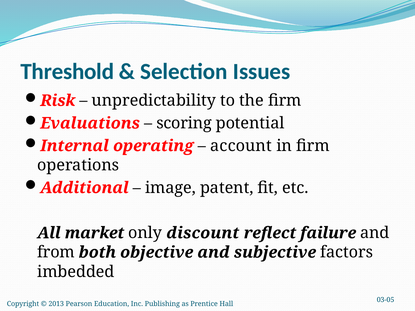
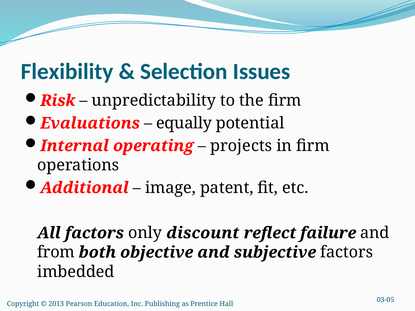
Threshold: Threshold -> Flexibility (67, 72)
scoring: scoring -> equally (184, 123)
account: account -> projects (241, 146)
All market: market -> factors (94, 233)
